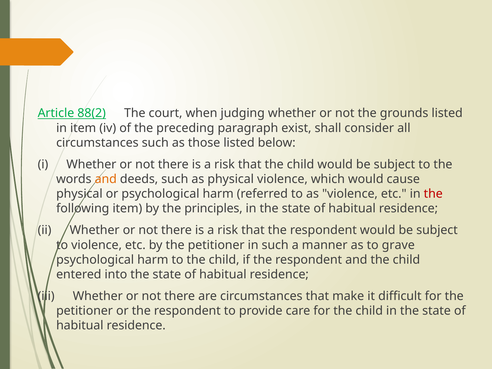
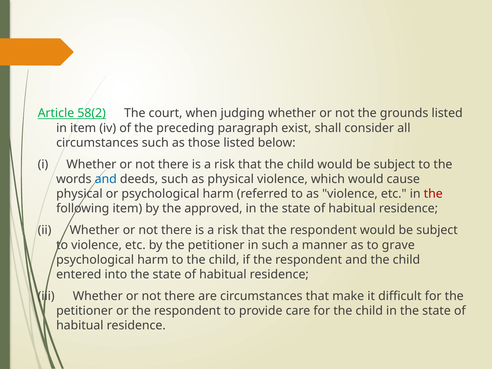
88(2: 88(2 -> 58(2 (92, 113)
and colour: orange -> blue (106, 179)
principles: principles -> approved (213, 209)
